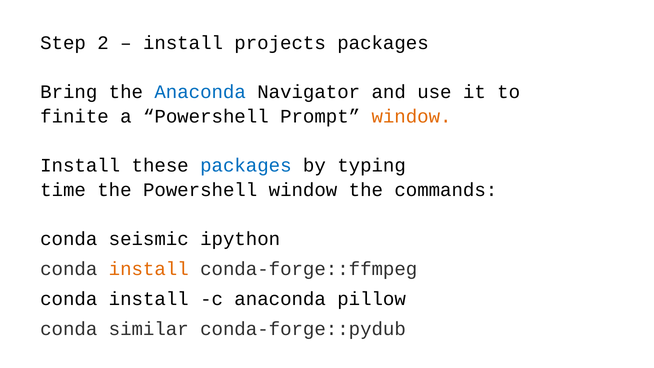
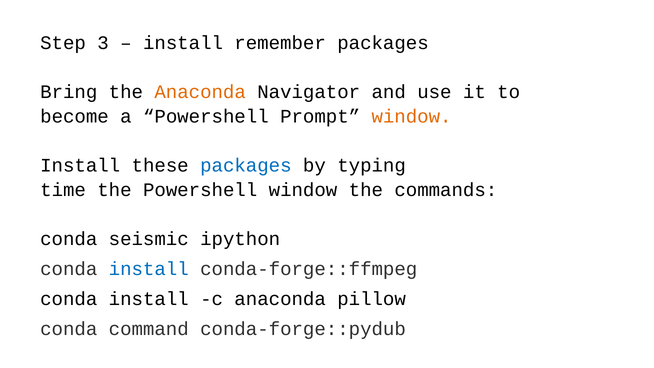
2: 2 -> 3 (103, 43)
projects: projects -> remember (280, 43)
Anaconda colour: blue -> orange (200, 92)
finite: finite -> become (74, 116)
install colour: orange -> blue (149, 269)
similar: similar -> command (149, 329)
